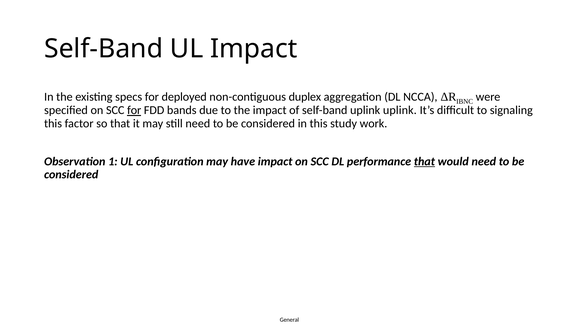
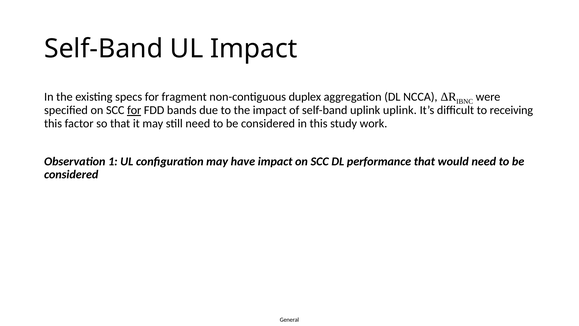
deployed: deployed -> fragment (184, 97)
signaling: signaling -> receiving (511, 110)
that underline: present -> none (424, 161)
